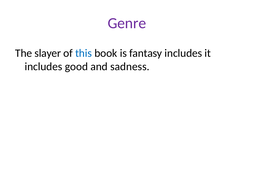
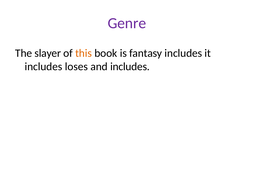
this colour: blue -> orange (84, 53)
good: good -> loses (76, 67)
and sadness: sadness -> includes (130, 67)
